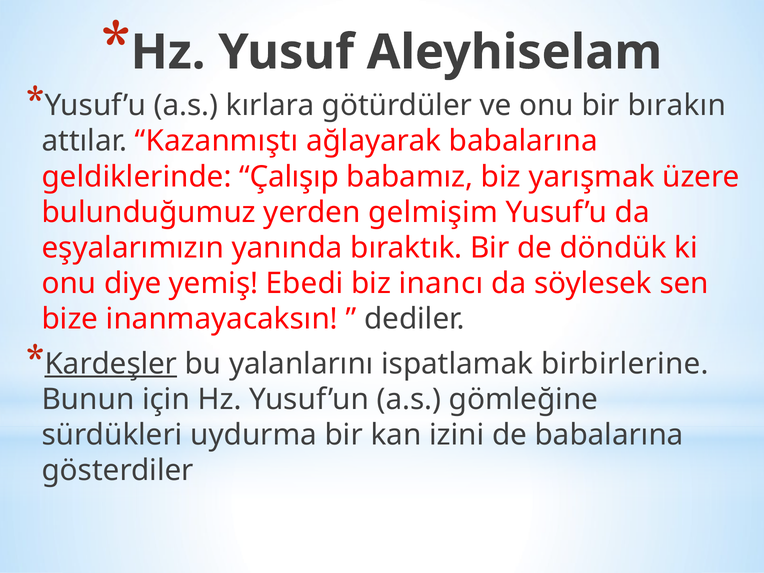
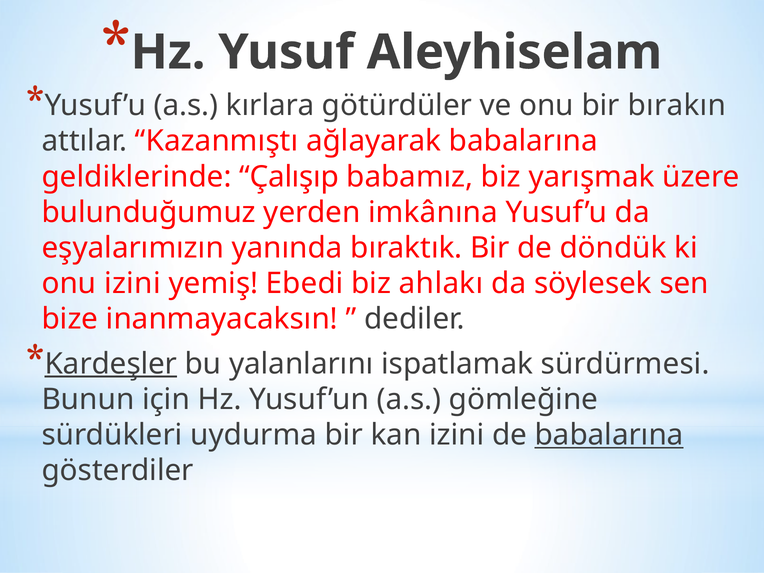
gelmişim: gelmişim -> imkânına (433, 212)
onu diye: diye -> izini (132, 284)
inancı: inancı -> ahlakı (441, 284)
birbirlerine: birbirlerine -> sürdürmesi (625, 364)
babalarına underline: none -> present (609, 435)
